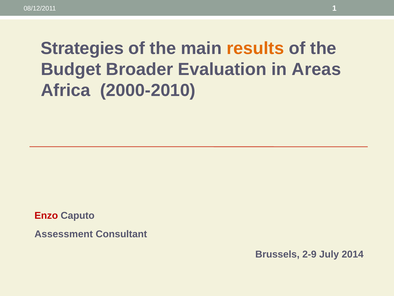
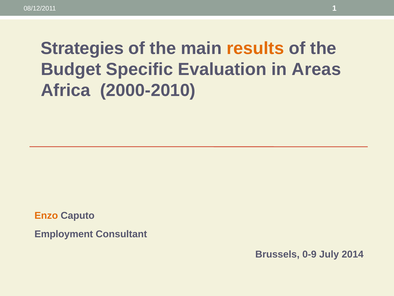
Broader: Broader -> Specific (140, 69)
Enzo colour: red -> orange (46, 215)
Assessment: Assessment -> Employment (64, 234)
2-9: 2-9 -> 0-9 (309, 254)
